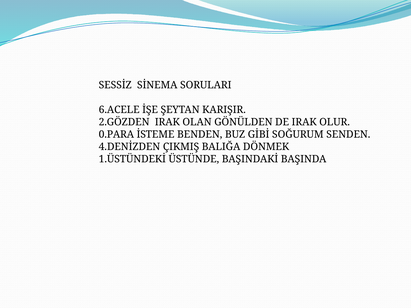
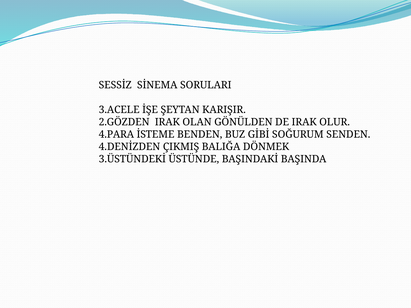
6.ACELE: 6.ACELE -> 3.ACELE (119, 110)
0.PARA: 0.PARA -> 4.PARA (116, 135)
1.ÜSTÜNDEKİ: 1.ÜSTÜNDEKİ -> 3.ÜSTÜNDEKİ (132, 159)
